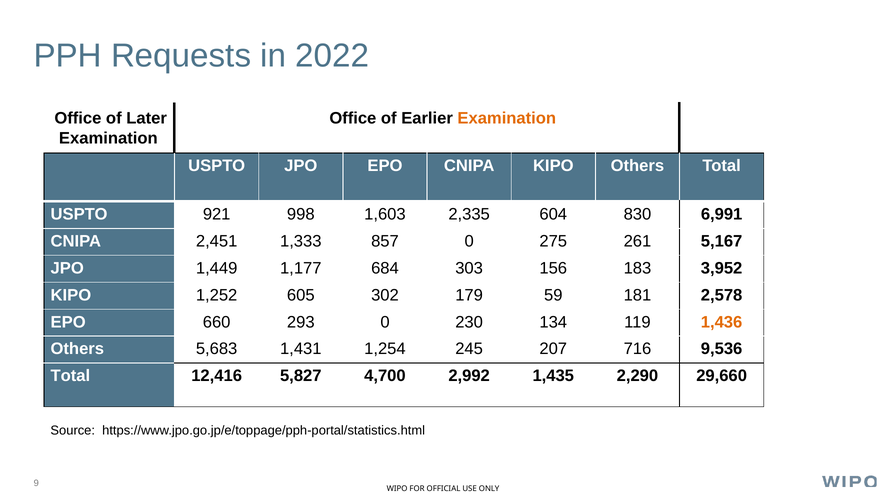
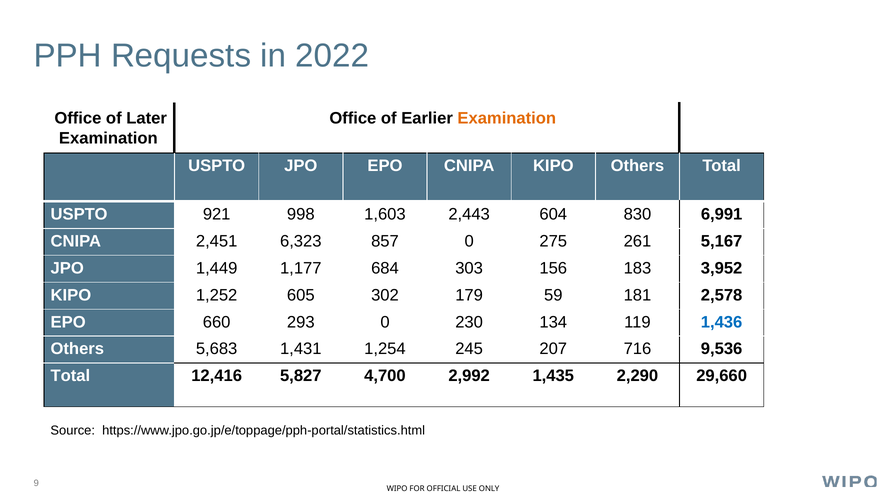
2,335: 2,335 -> 2,443 (469, 215)
1,333: 1,333 -> 6,323 (301, 241)
1,436 colour: orange -> blue (722, 322)
